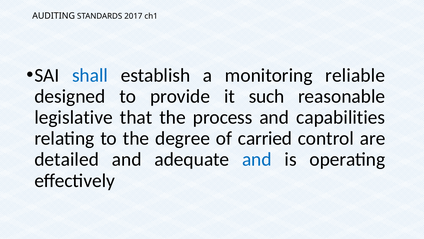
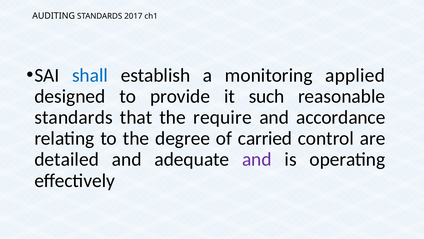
reliable: reliable -> applied (355, 75)
legislative: legislative -> standards (74, 117)
process: process -> require (222, 117)
capabilities: capabilities -> accordance (341, 117)
and colour: blue -> purple (257, 159)
